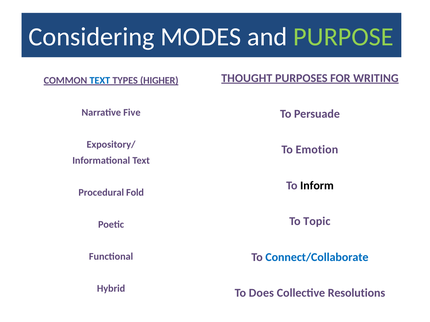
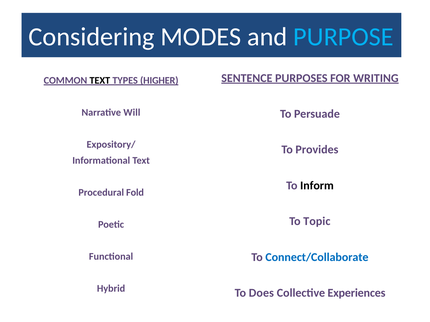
PURPOSE colour: light green -> light blue (344, 37)
THOUGHT: THOUGHT -> SENTENCE (247, 78)
TEXT colour: blue -> black (100, 81)
Five: Five -> Will (132, 113)
Emotion: Emotion -> Provides (317, 150)
Resolutions: Resolutions -> Experiences (357, 293)
